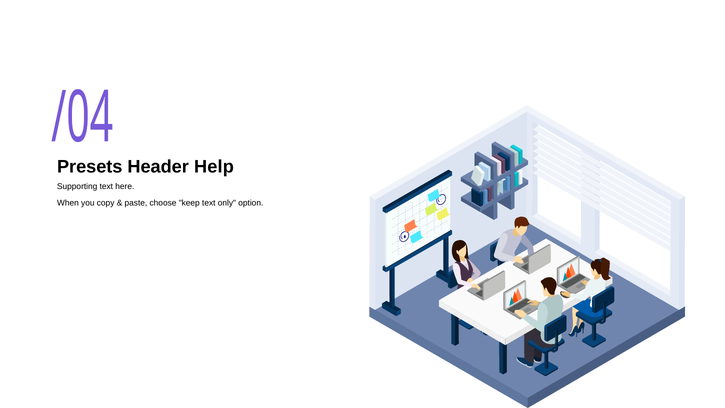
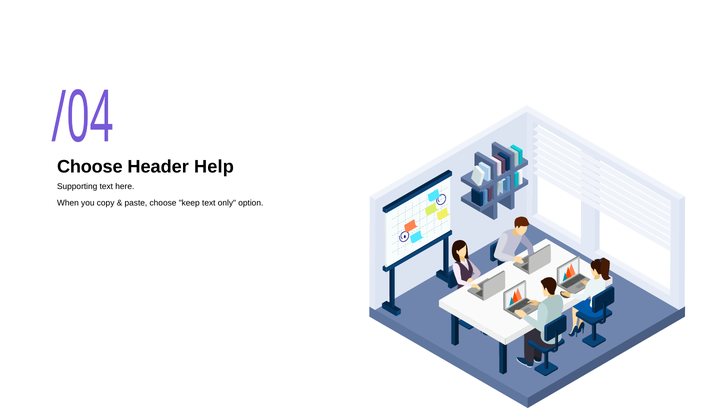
Presets: Presets -> Choose (90, 167)
